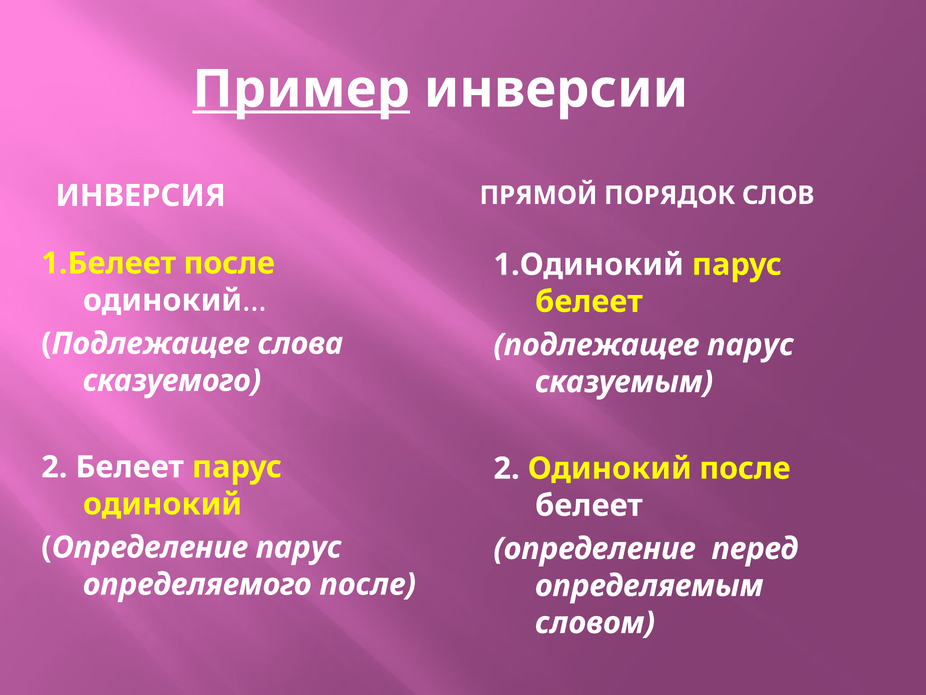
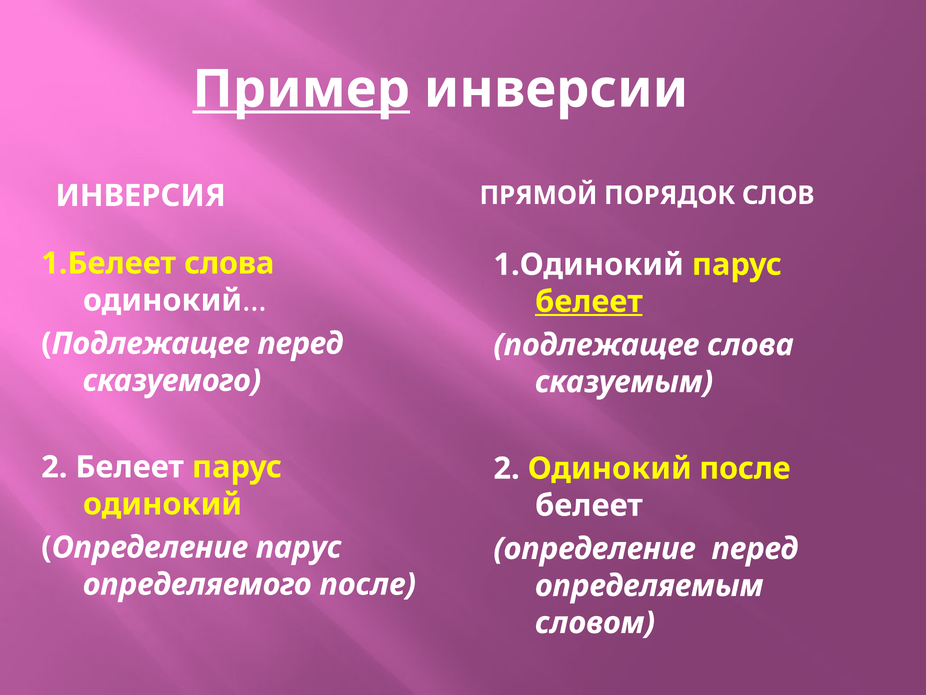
1.Белеет после: после -> слова (229, 263)
белеет underline: none -> present (589, 302)
Подлежащее слова: слова -> перед (300, 343)
подлежащее парус: парус -> слова (750, 345)
